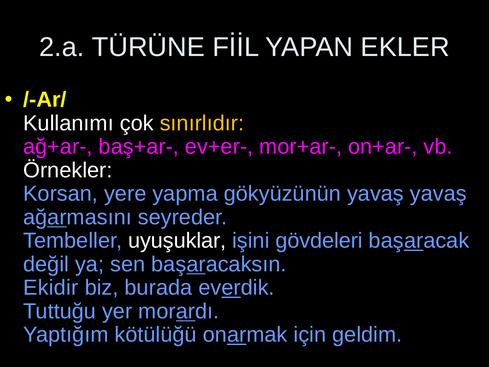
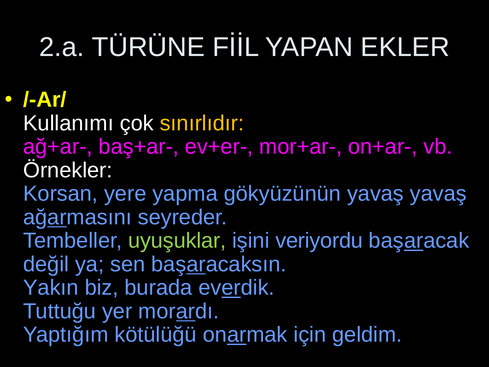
uyuşuklar colour: white -> light green (177, 241)
gövdeleri: gövdeleri -> veriyordu (319, 241)
Ekidir: Ekidir -> Yakın (51, 288)
